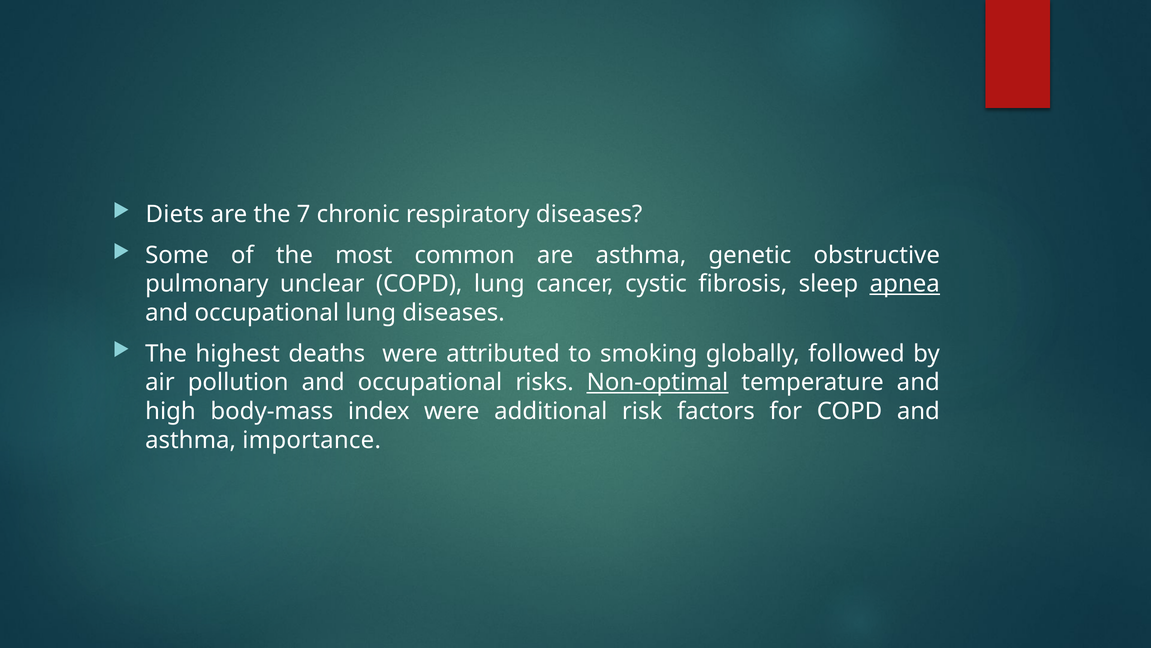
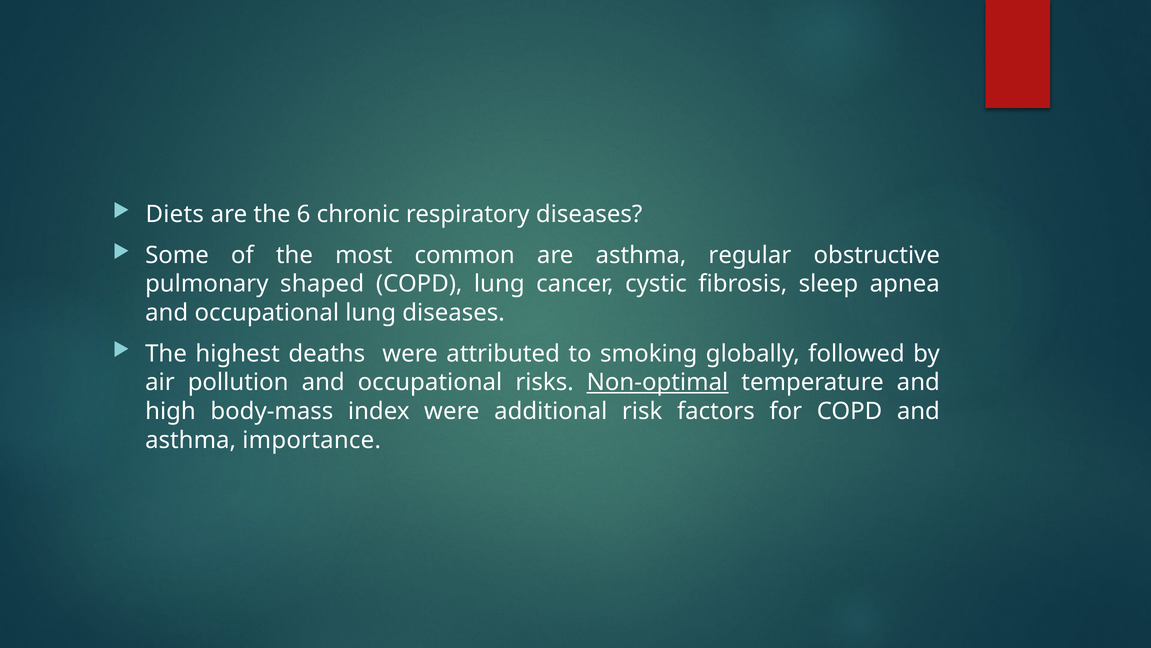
7: 7 -> 6 (304, 214)
genetic: genetic -> regular (750, 255)
unclear: unclear -> shaped (322, 284)
apnea underline: present -> none (905, 284)
